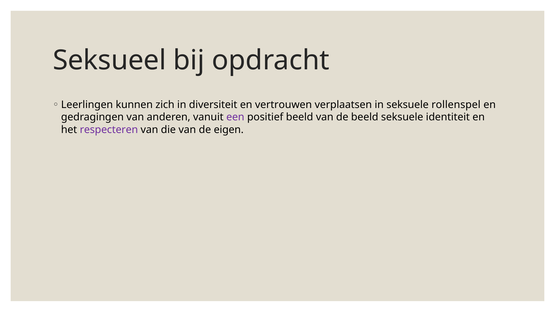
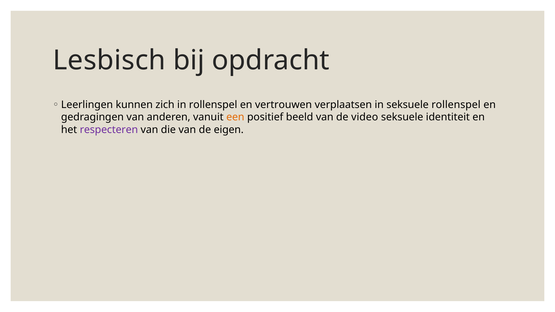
Seksueel: Seksueel -> Lesbisch (109, 60)
in diversiteit: diversiteit -> rollenspel (213, 105)
een colour: purple -> orange (235, 117)
de beeld: beeld -> video (365, 117)
